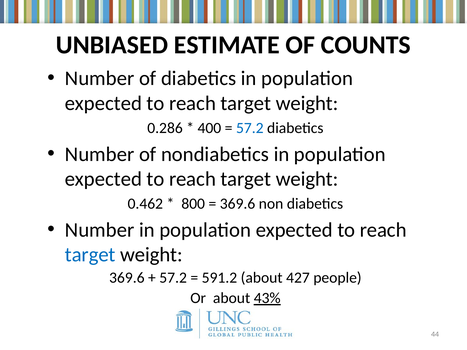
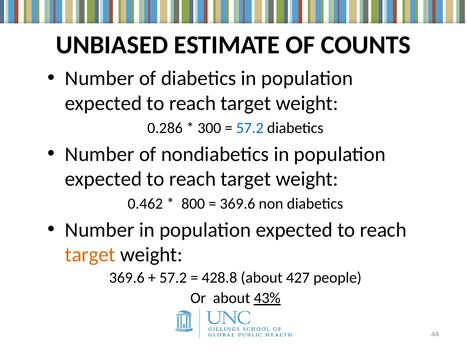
400: 400 -> 300 (209, 128)
target colour: blue -> orange (90, 255)
591.2: 591.2 -> 428.8 (219, 278)
